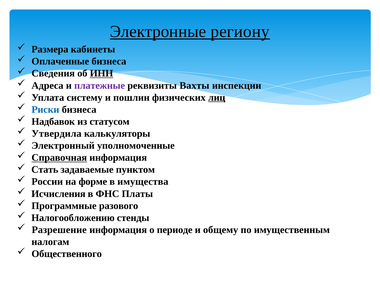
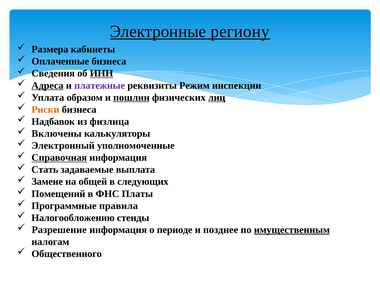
Адреса underline: none -> present (47, 85)
Вахты: Вахты -> Режим (194, 85)
систему: систему -> образом (85, 97)
пошлин underline: none -> present (131, 97)
Риски colour: blue -> orange (45, 110)
статусом: статусом -> физлица (109, 122)
Утвердила: Утвердила -> Включены (57, 134)
пунктом: пунктом -> выплата (135, 170)
России: России -> Замене (47, 182)
форме: форме -> общей (93, 182)
имущества: имущества -> следующих (143, 182)
Исчисления: Исчисления -> Помещений (58, 194)
разового: разового -> правила (119, 206)
общему: общему -> позднее (221, 230)
имущественным underline: none -> present (292, 230)
